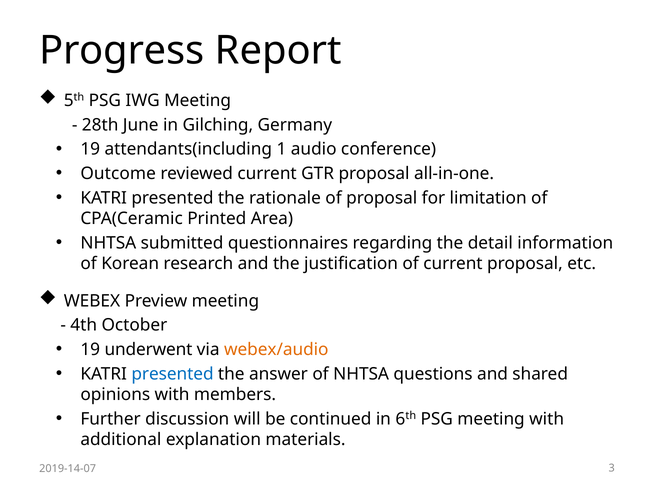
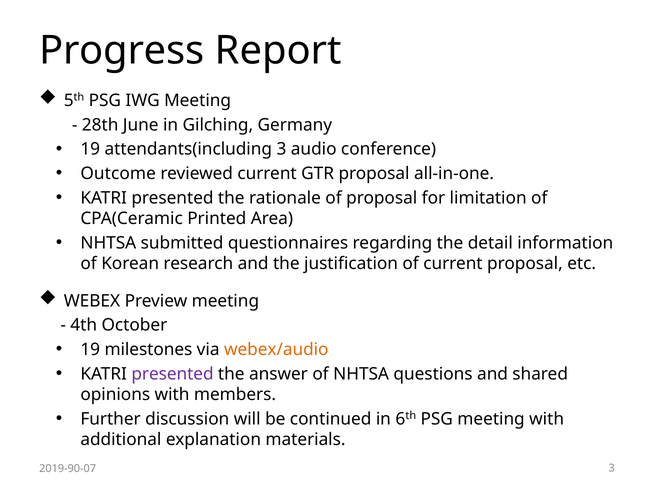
attendants(including 1: 1 -> 3 (281, 149)
underwent: underwent -> milestones (148, 349)
presented colour: blue -> purple (173, 374)
2019-14-07: 2019-14-07 -> 2019-90-07 (68, 468)
